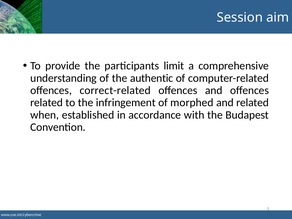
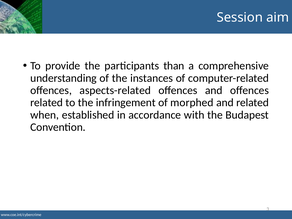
limit: limit -> than (174, 66)
authentic: authentic -> instances (152, 78)
correct-related: correct-related -> aspects-related (115, 90)
